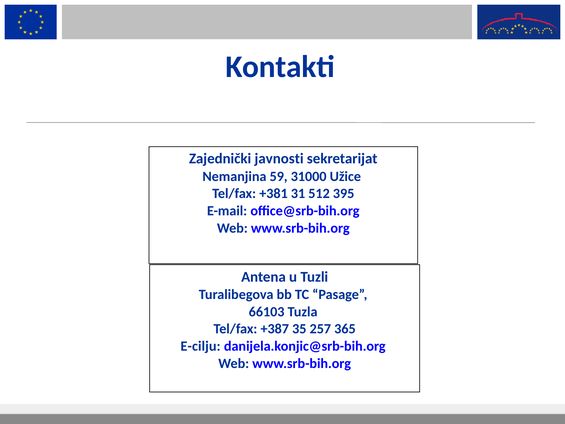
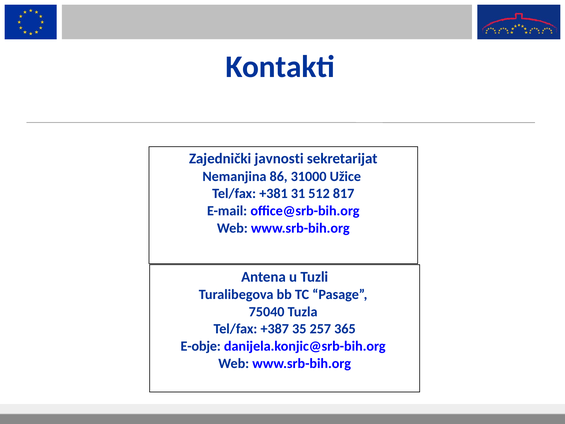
59: 59 -> 86 (279, 176)
395: 395 -> 817 (344, 193)
66103: 66103 -> 75040 (267, 312)
E-cilju: E-cilju -> E-obje (201, 346)
